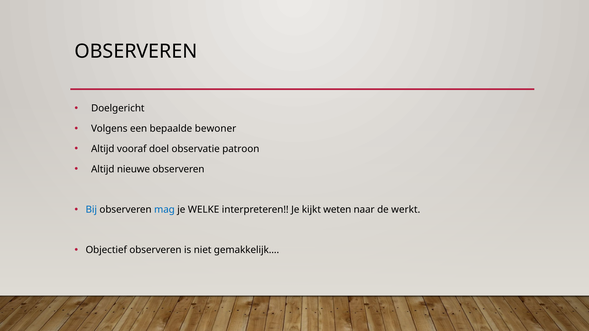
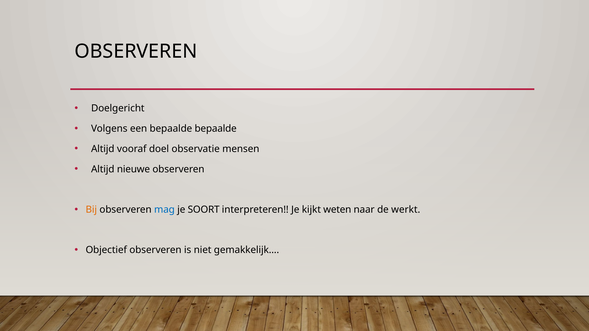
bepaalde bewoner: bewoner -> bepaalde (216, 129)
patroon: patroon -> mensen (241, 149)
Bij colour: blue -> orange (91, 210)
WELKE: WELKE -> SOORT (204, 210)
